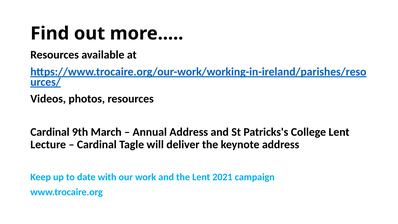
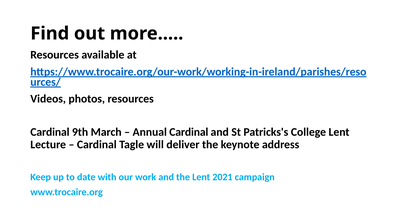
Annual Address: Address -> Cardinal (189, 132)
